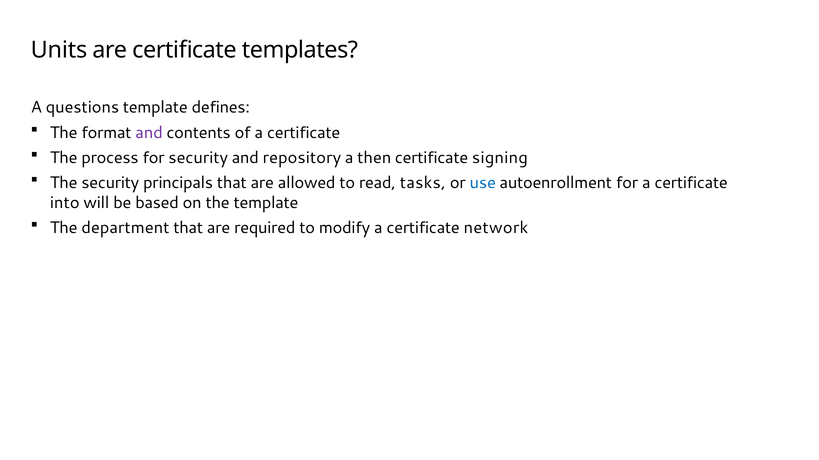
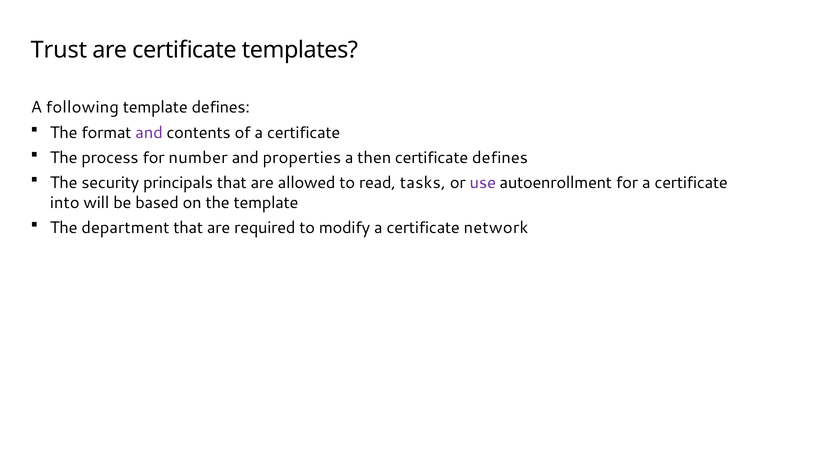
Units: Units -> Trust (59, 50)
questions: questions -> following (82, 108)
for security: security -> number (198, 158)
repository: repository -> properties (302, 158)
certificate signing: signing -> defines (500, 158)
use colour: blue -> purple (483, 183)
